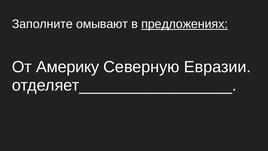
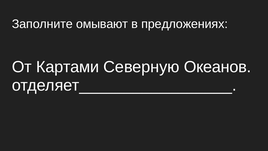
предложениях underline: present -> none (185, 24)
Америку: Америку -> Картами (68, 67)
Евразии: Евразии -> Океанов (218, 67)
